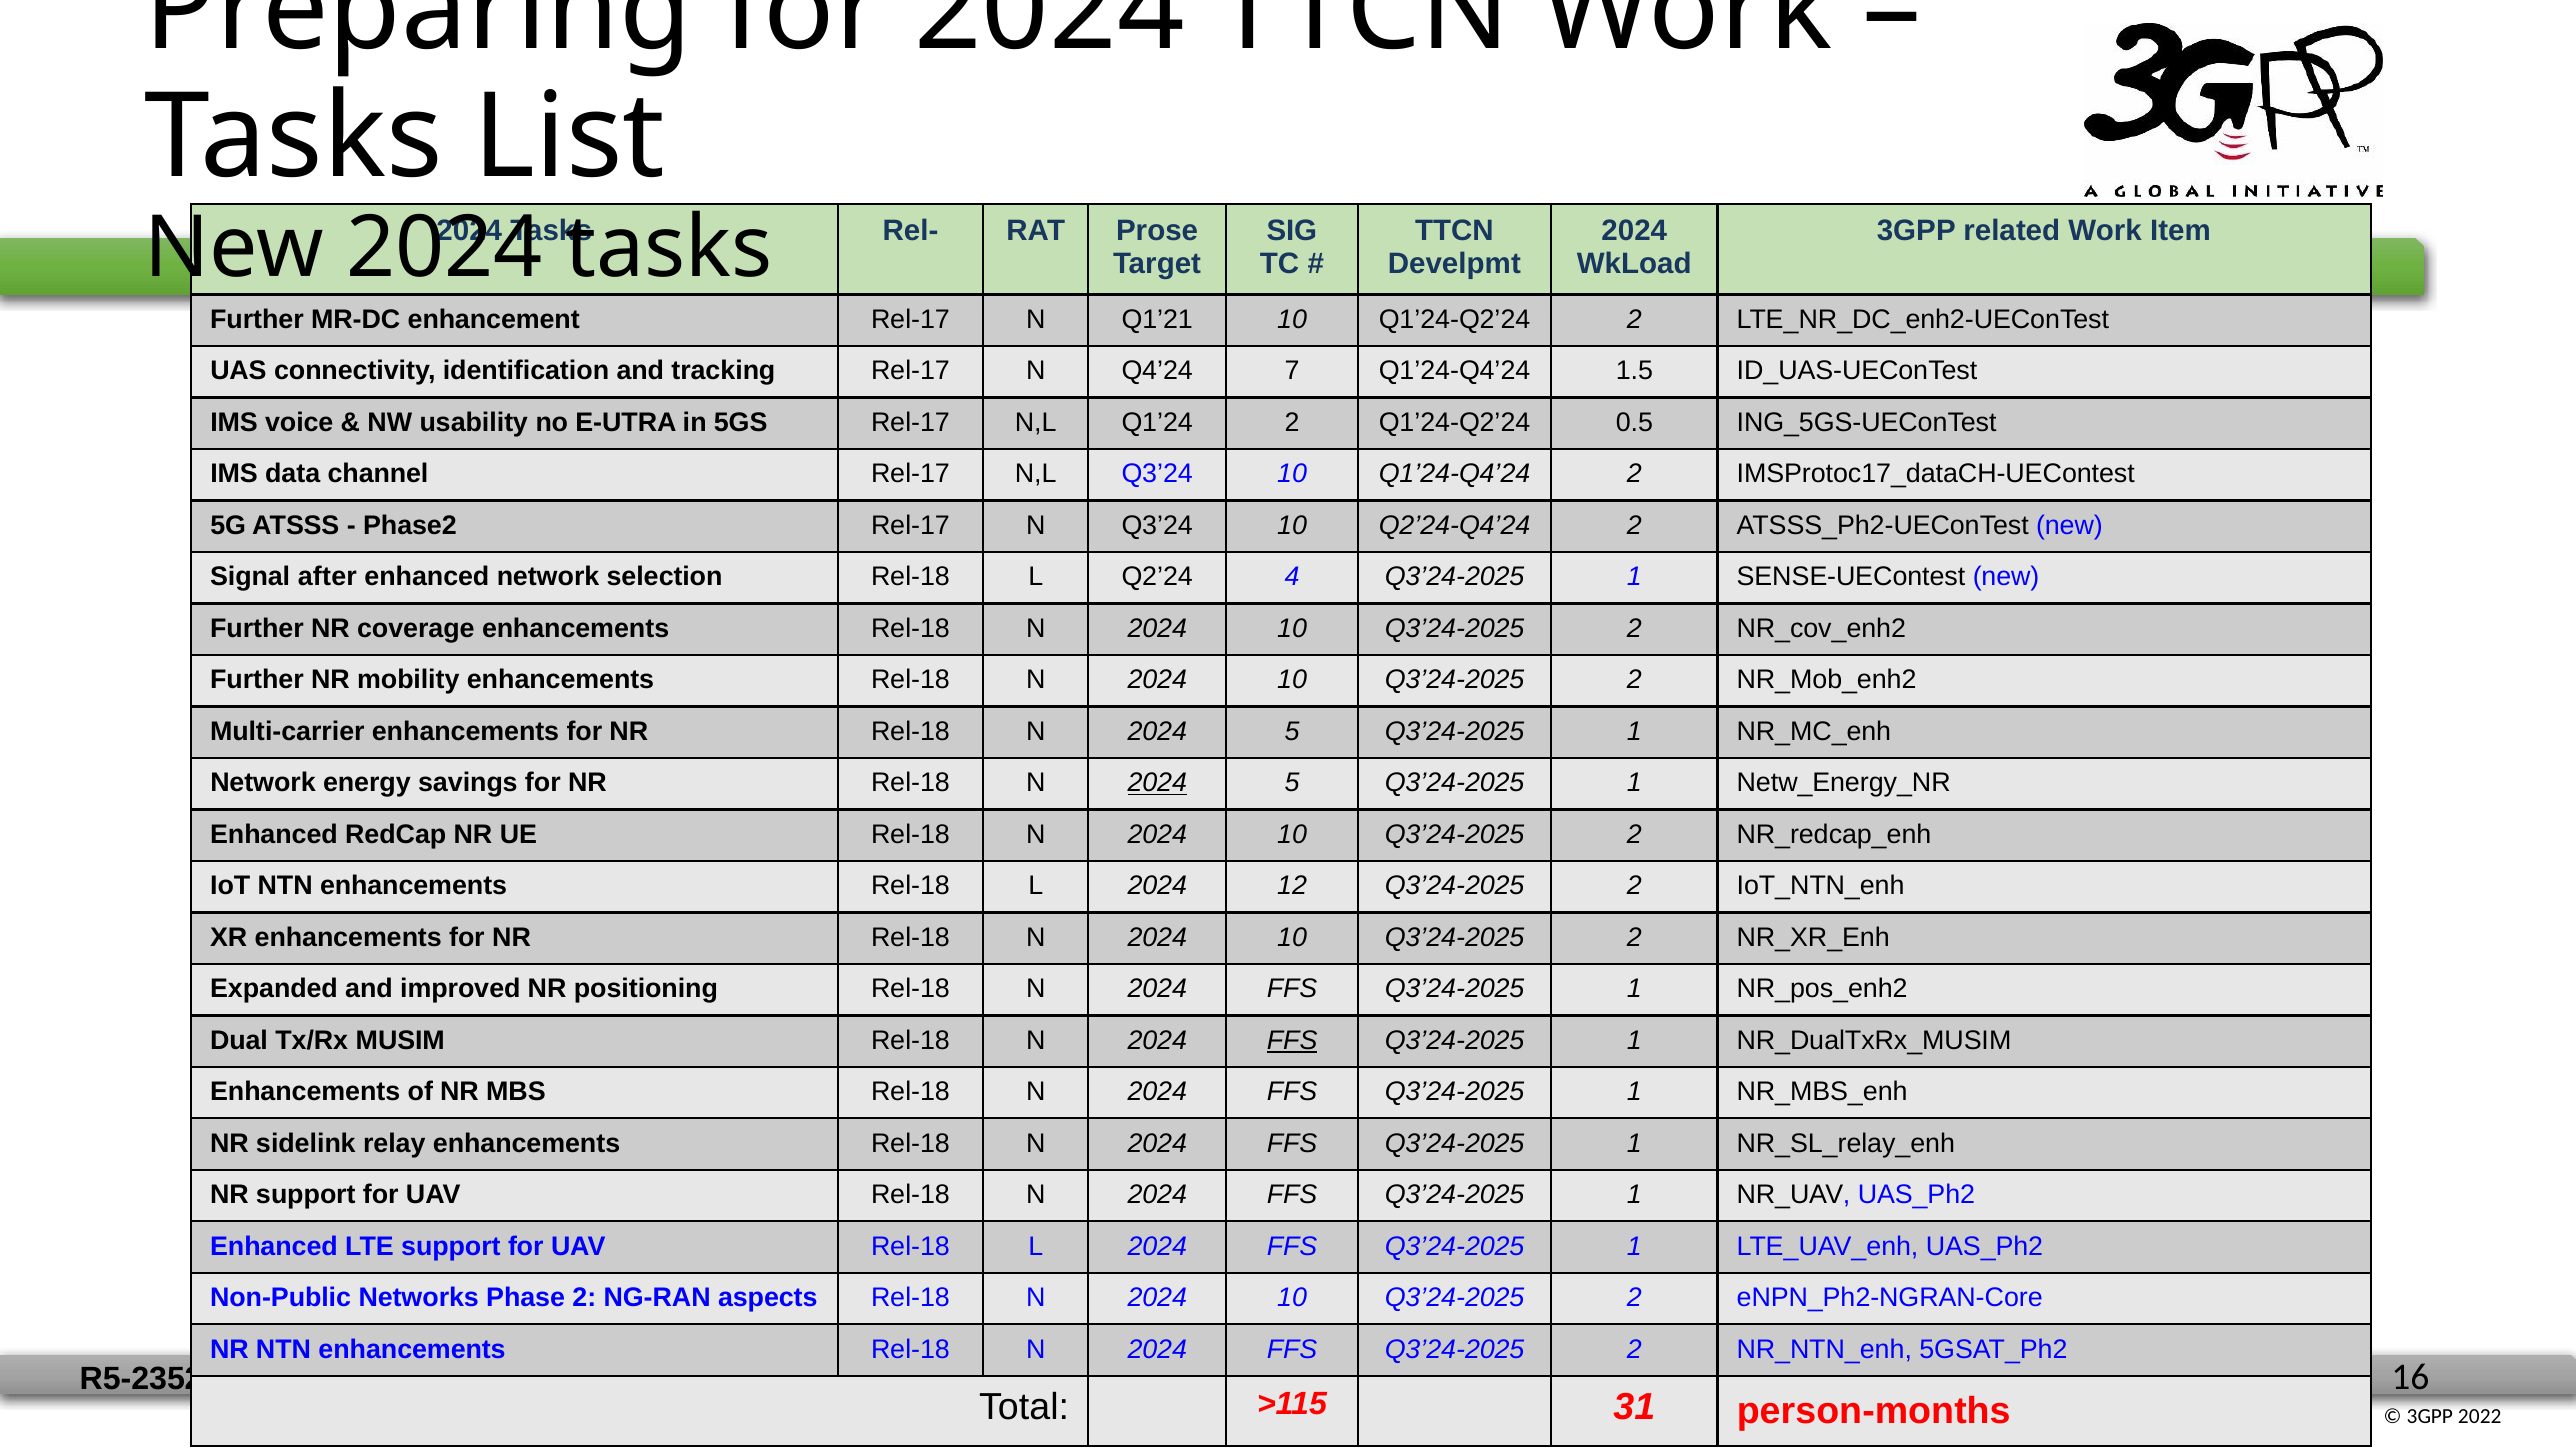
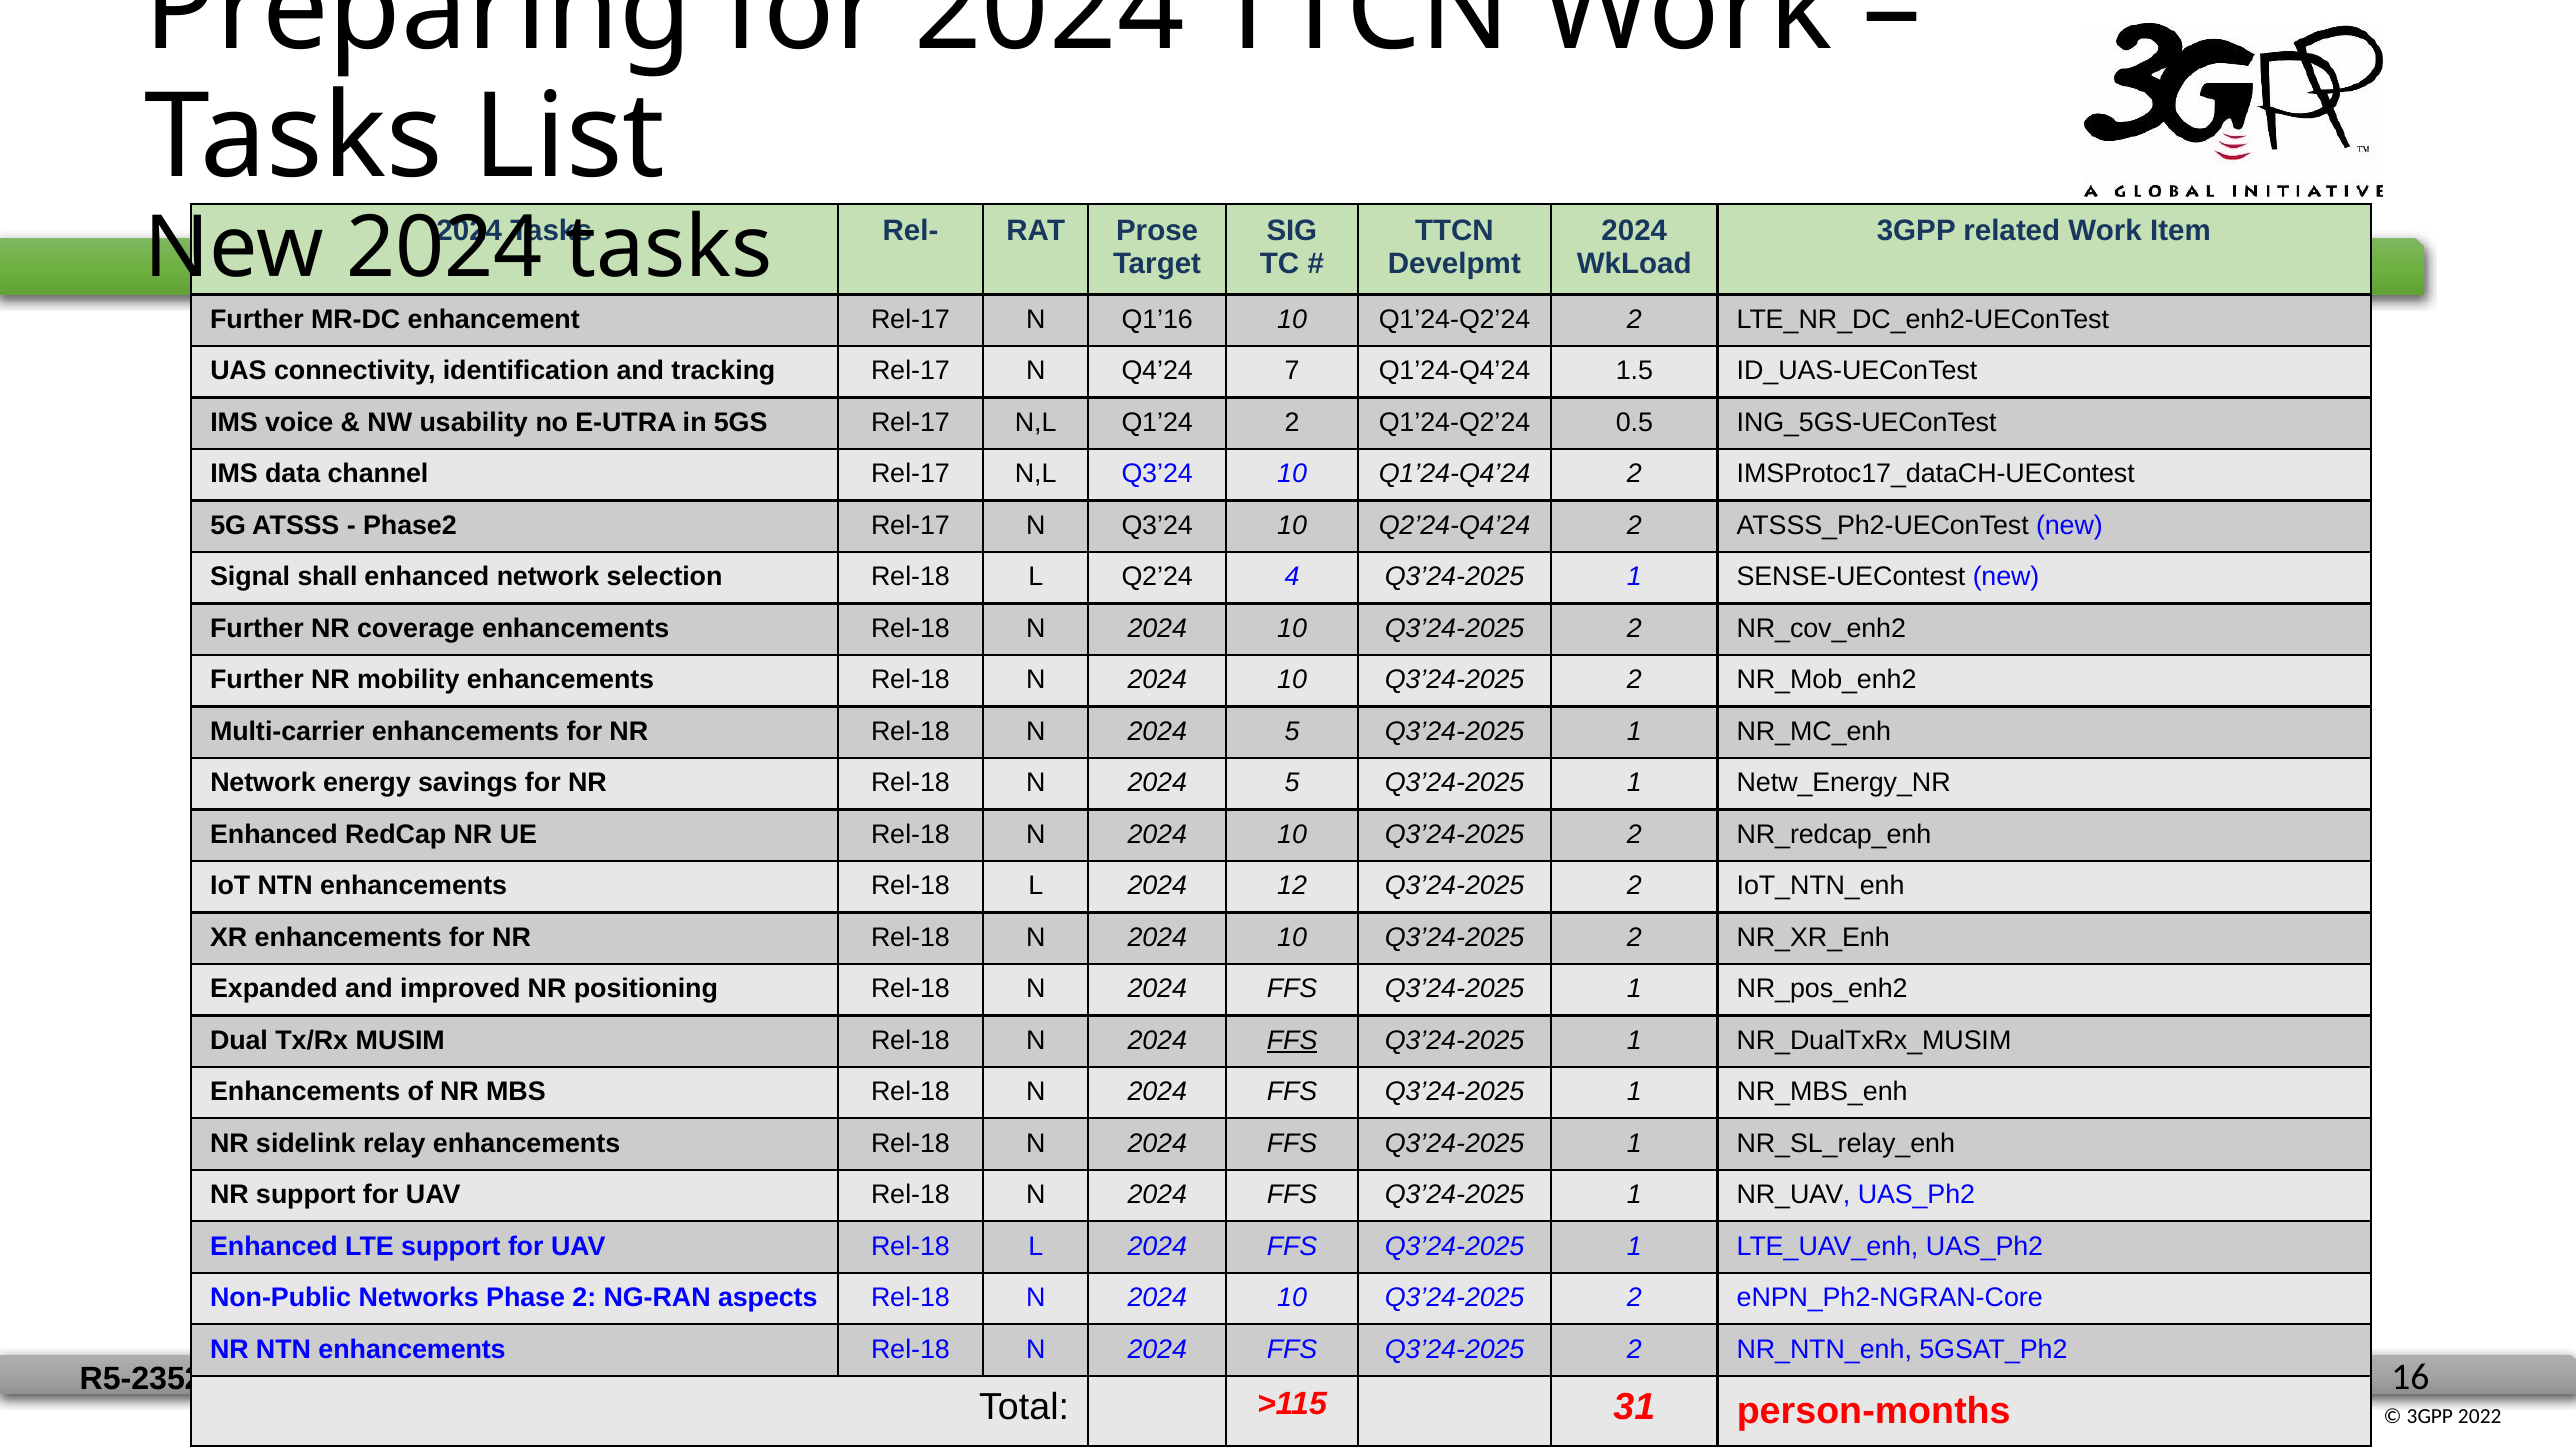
Q1’21: Q1’21 -> Q1’16 (1157, 319)
after: after -> shall (328, 577)
2024 underline: present -> none (1157, 783)
